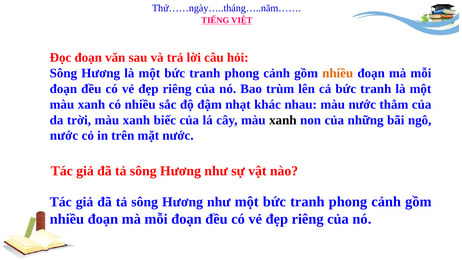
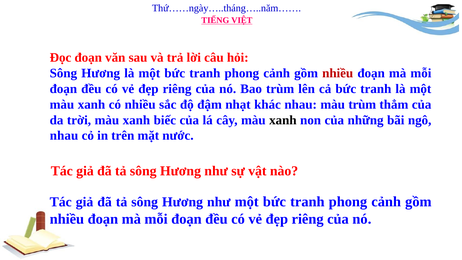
nhiều colour: orange -> red (338, 73)
màu nước: nước -> trùm (362, 104)
nước: nước -> nhau (64, 135)
